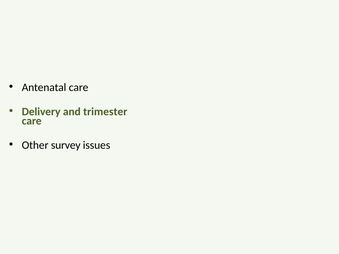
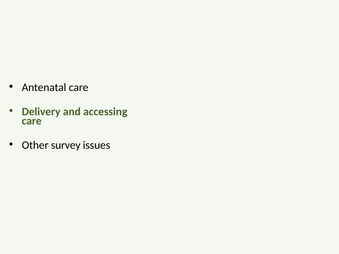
trimester: trimester -> accessing (105, 112)
